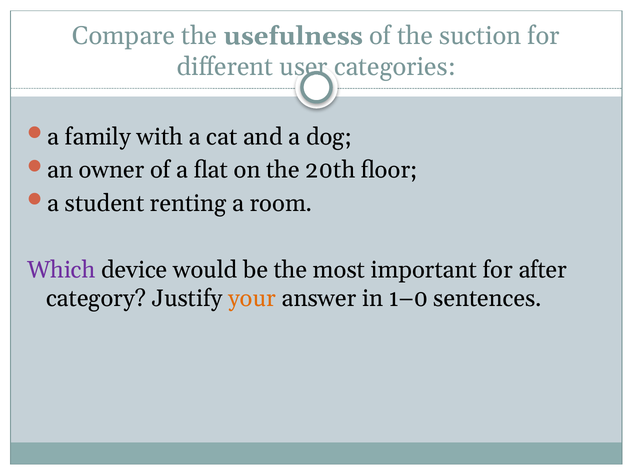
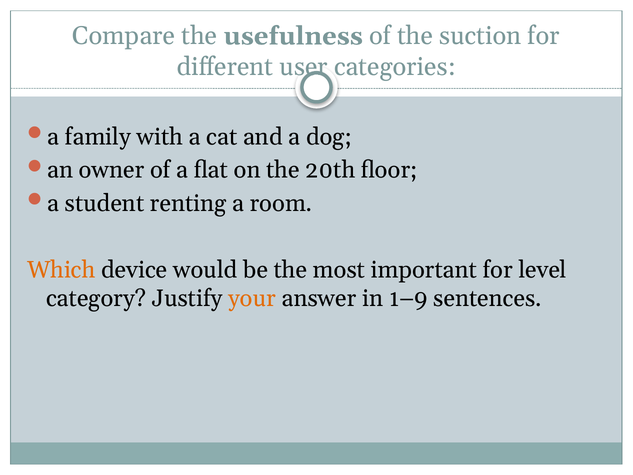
Which colour: purple -> orange (61, 270)
after: after -> level (543, 270)
1–0: 1–0 -> 1–9 (408, 298)
